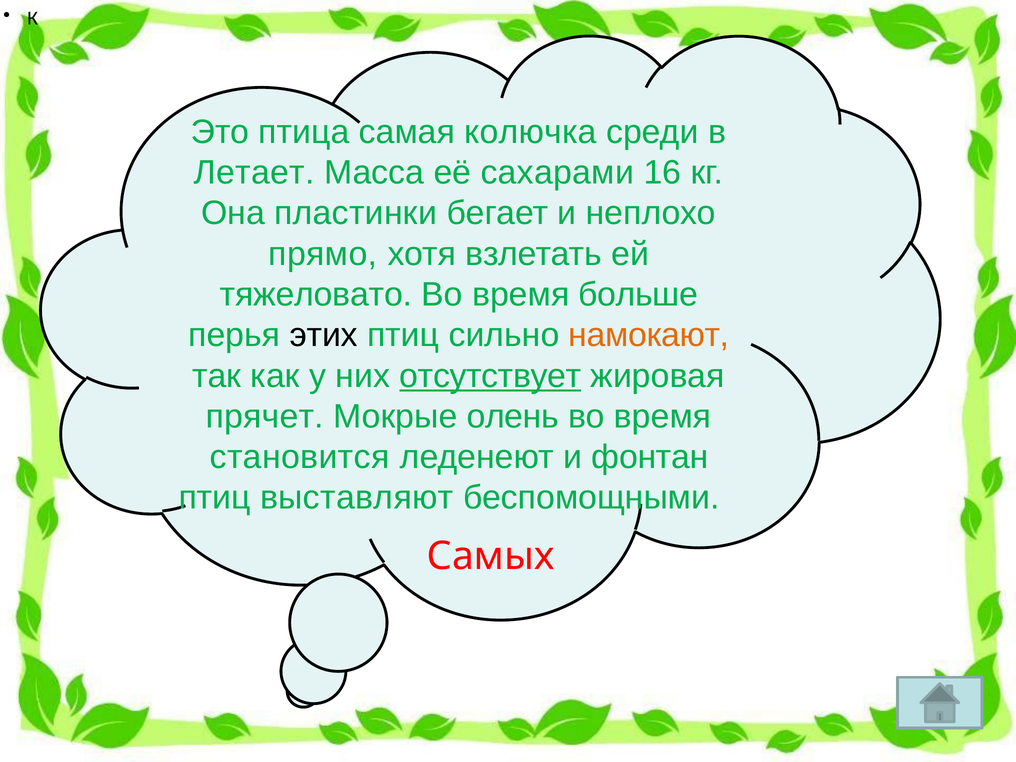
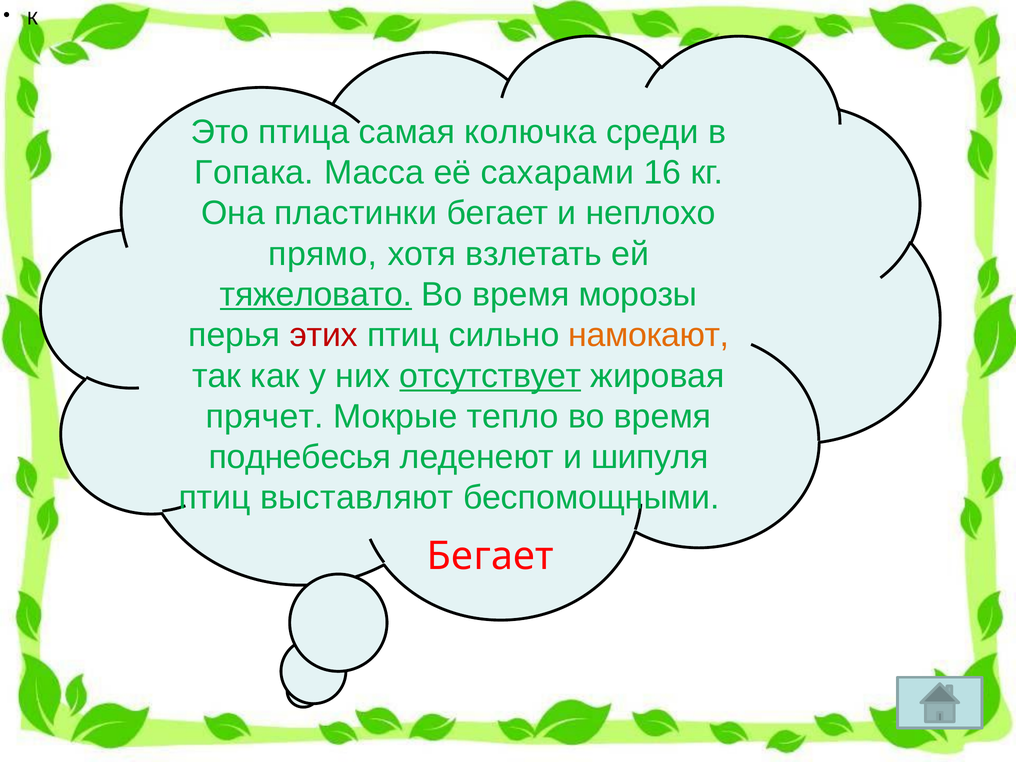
Летает: Летает -> Гопака (254, 173)
тяжеловато underline: none -> present (316, 295)
больше: больше -> морозы (638, 295)
этих colour: black -> red (324, 335)
олень: олень -> тепло (513, 416)
становится: становится -> поднебесья (300, 457)
фонтан: фонтан -> шипуля (650, 457)
Самых: Самых -> Бегает (490, 556)
